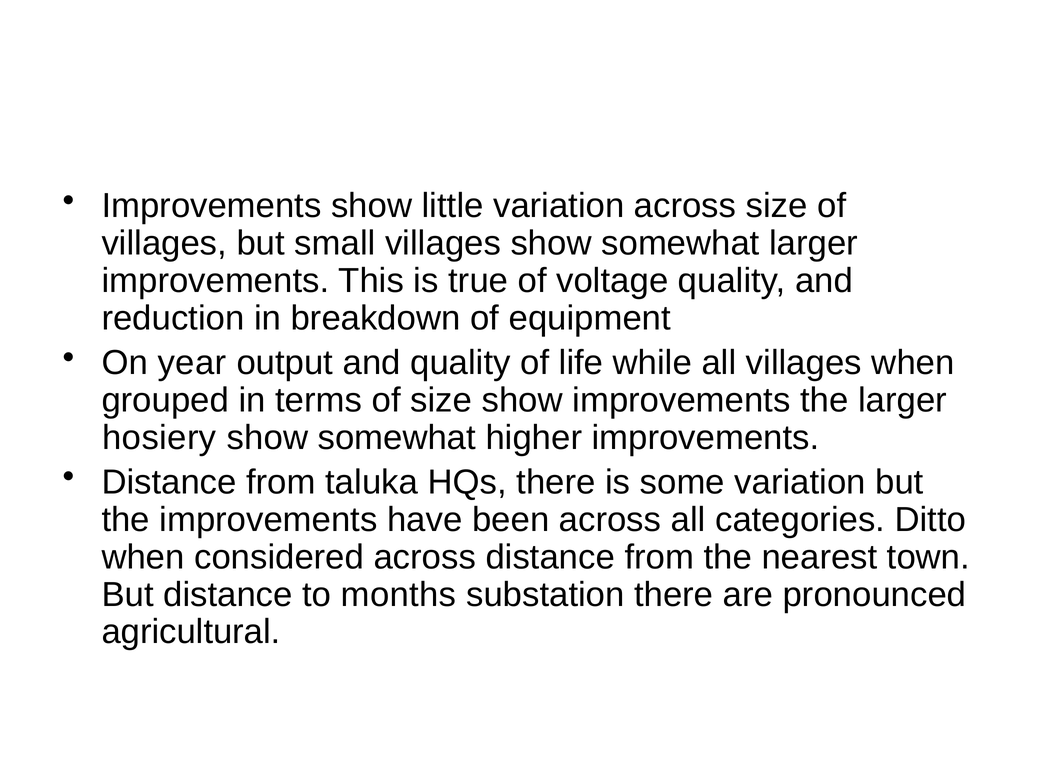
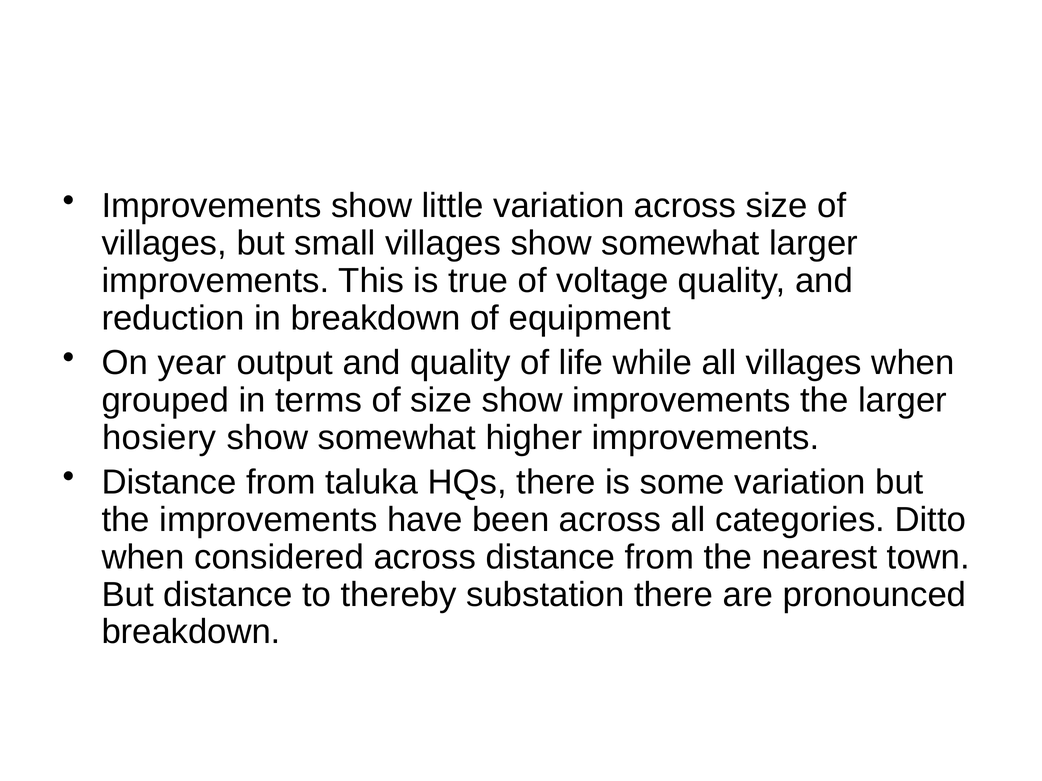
months: months -> thereby (399, 595)
agricultural: agricultural -> breakdown (191, 632)
